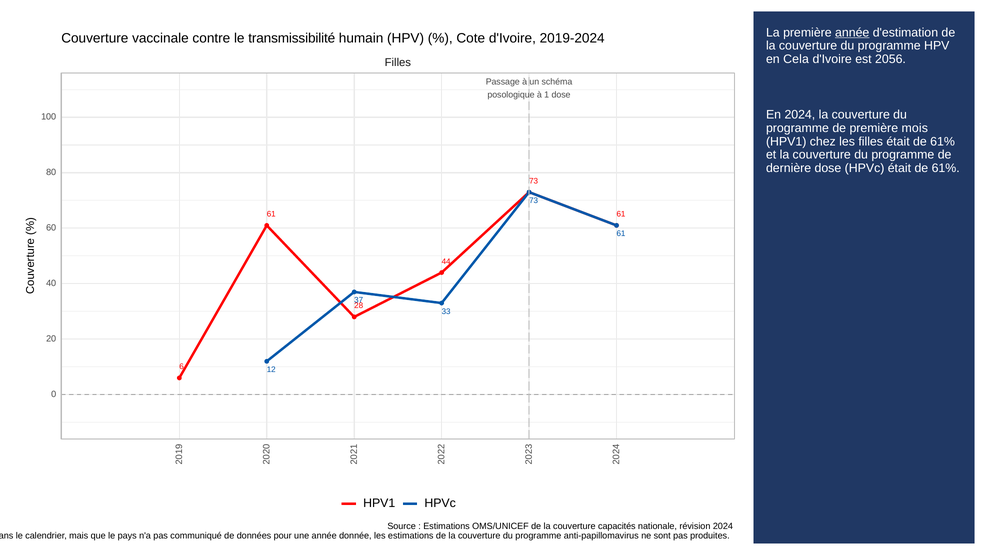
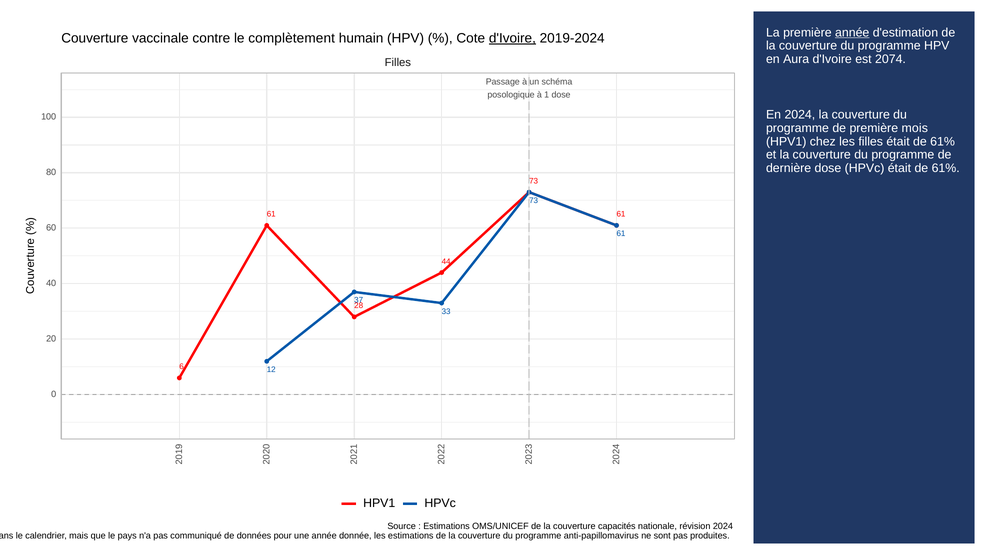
transmissibilité: transmissibilité -> complètement (292, 38)
d'Ivoire underline: none -> present (512, 38)
Cela: Cela -> Aura (796, 59)
2056: 2056 -> 2074 (891, 59)
